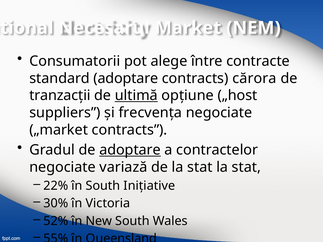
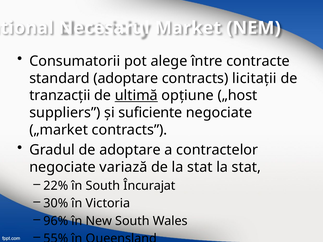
cărora: cărora -> licitaţii (254, 78)
frecvenţa: frecvenţa -> suficiente (150, 113)
adoptare underline: present -> none (130, 150)
Iniţiative: Iniţiative -> Încurajat (149, 186)
52%: 52% -> 96% (56, 221)
